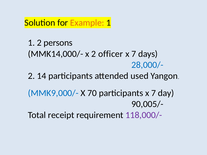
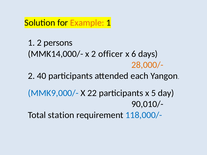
7: 7 -> 6 (134, 54)
28,000/- colour: blue -> orange (147, 65)
14: 14 -> 40 (42, 76)
used: used -> each (139, 76)
70: 70 -> 22 (92, 93)
participants x 7: 7 -> 5 (154, 93)
90,005/-: 90,005/- -> 90,010/- (147, 104)
receipt: receipt -> station (61, 115)
118,000/- colour: purple -> blue (144, 115)
